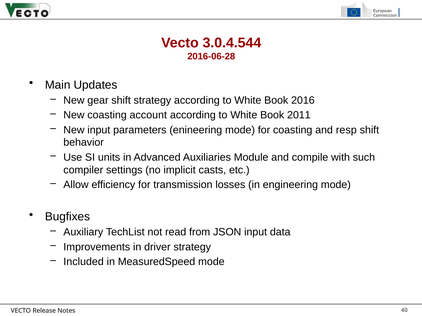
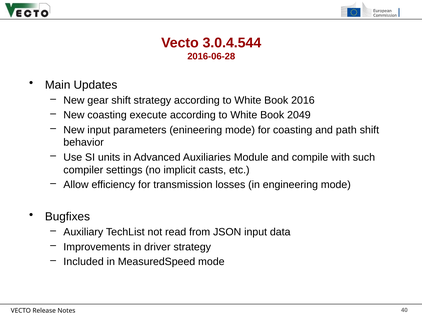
account: account -> execute (148, 115)
2011: 2011 -> 2049 (299, 115)
resp: resp -> path (346, 130)
